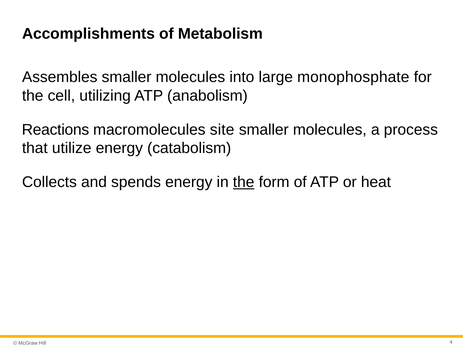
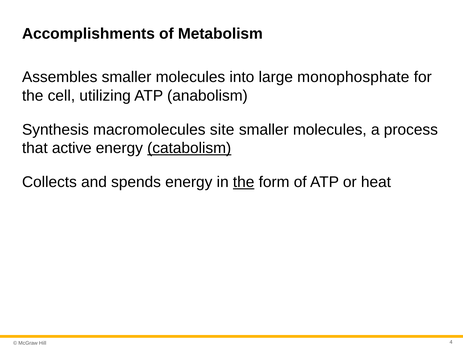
Reactions: Reactions -> Synthesis (55, 130)
utilize: utilize -> active (72, 148)
catabolism underline: none -> present (189, 148)
